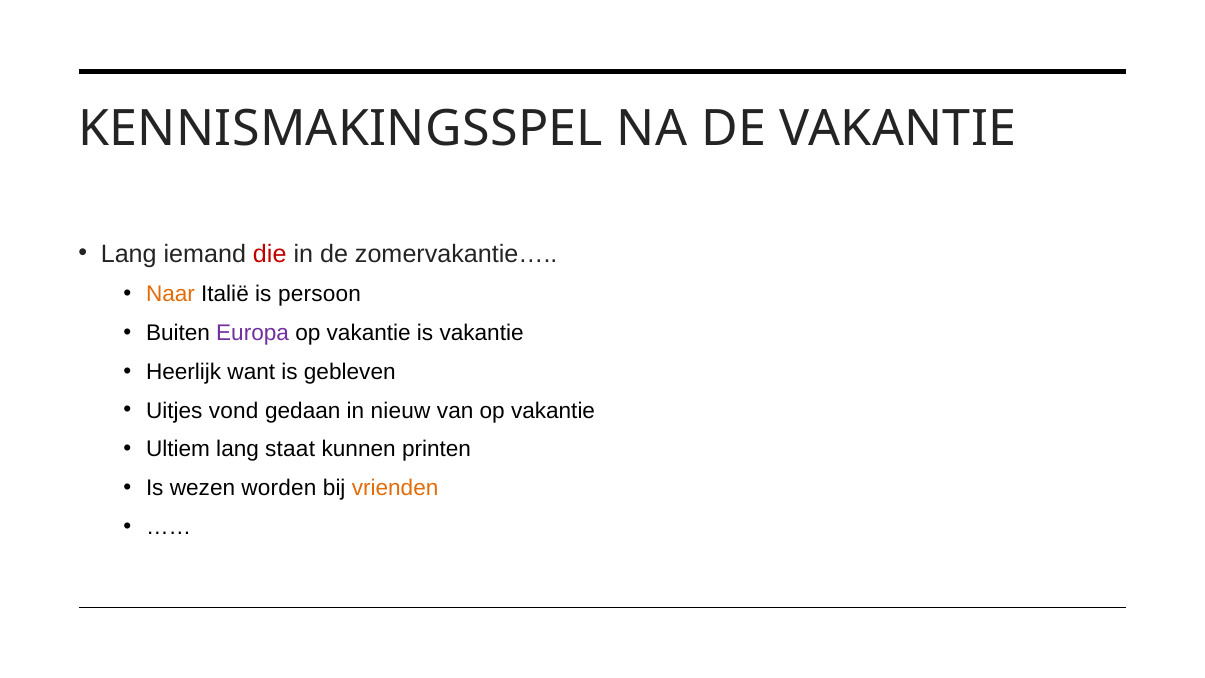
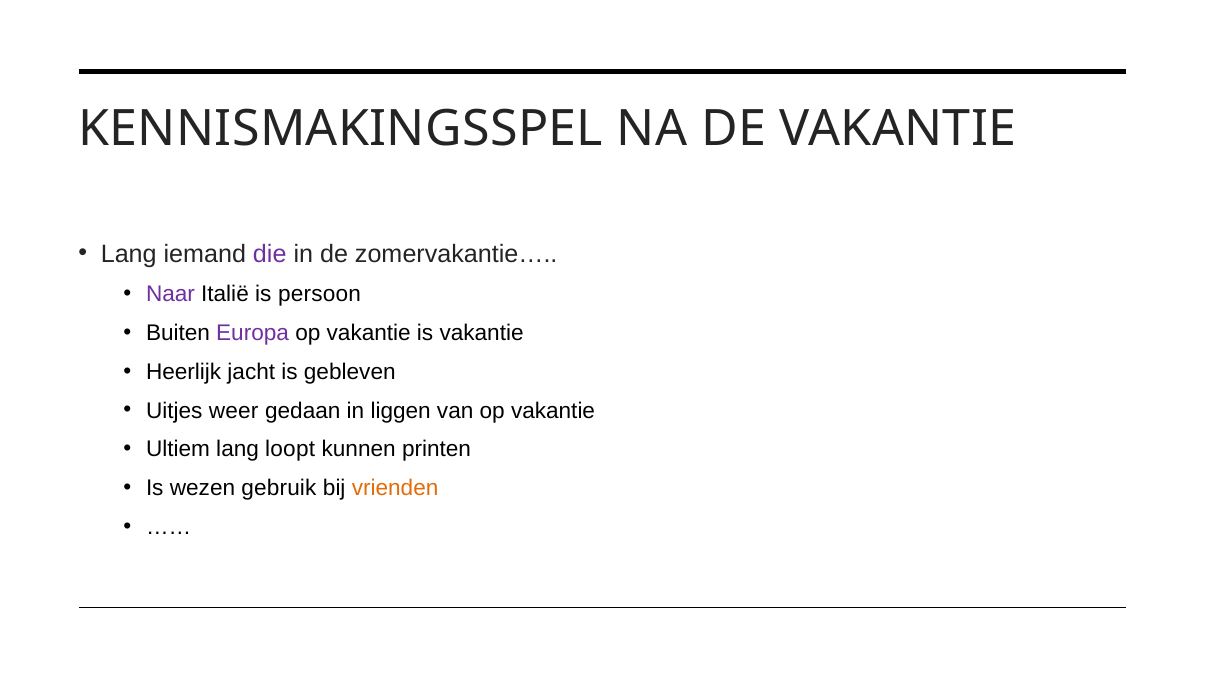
die colour: red -> purple (270, 254)
Naar colour: orange -> purple (171, 294)
want: want -> jacht (251, 372)
vond: vond -> weer (234, 410)
nieuw: nieuw -> liggen (401, 410)
staat: staat -> loopt (290, 449)
worden: worden -> gebruik (279, 488)
